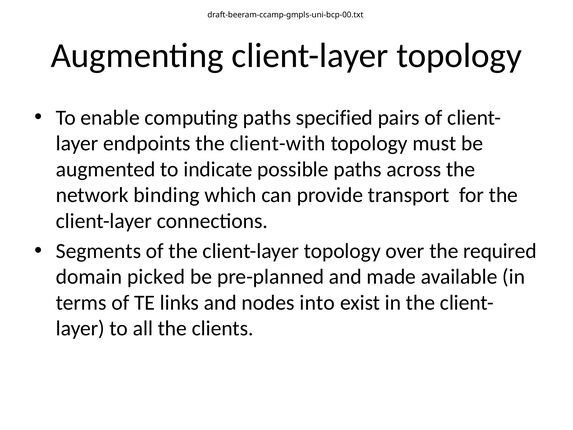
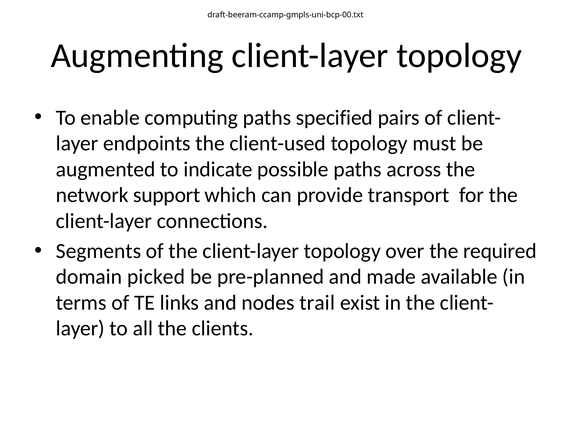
client-with: client-with -> client-used (278, 143)
binding: binding -> support (167, 195)
into: into -> trail (317, 303)
